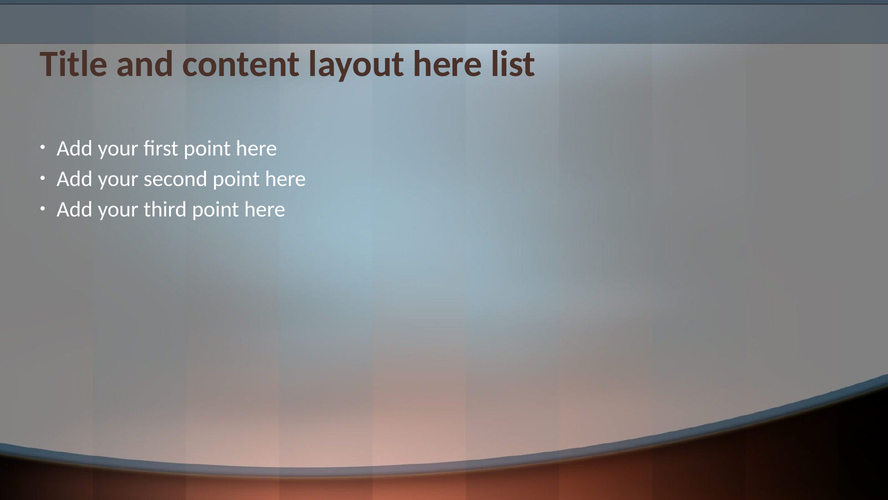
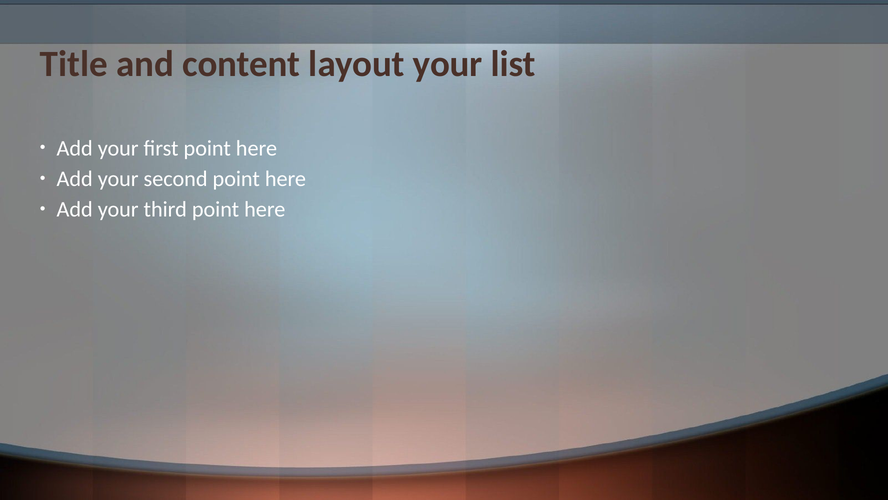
layout here: here -> your (448, 64)
